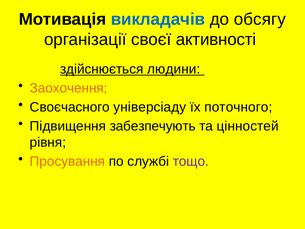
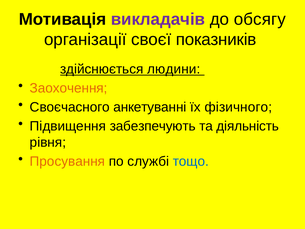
викладачів colour: blue -> purple (158, 19)
активності: активності -> показників (216, 40)
універсіаду: універсіаду -> анкетуванні (150, 107)
поточного: поточного -> фізичного (238, 107)
цінностей: цінностей -> діяльність (248, 126)
тощо colour: purple -> blue (191, 161)
